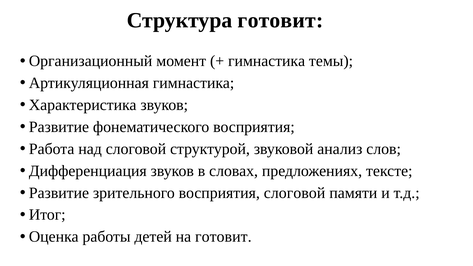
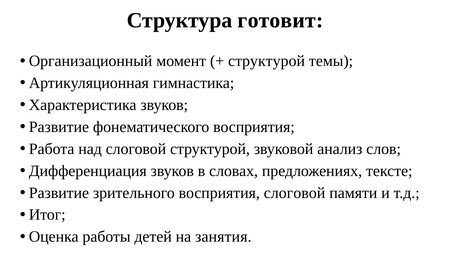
гимнастика: гимнастика -> структурой (267, 61)
на готовит: готовит -> занятия (223, 237)
